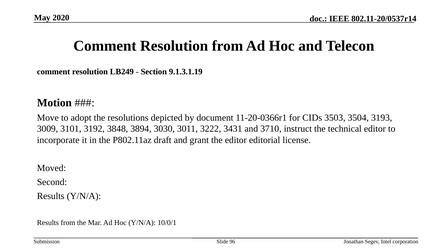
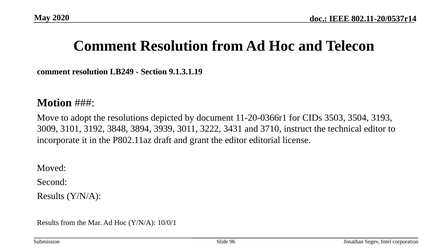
3030: 3030 -> 3939 (164, 129)
